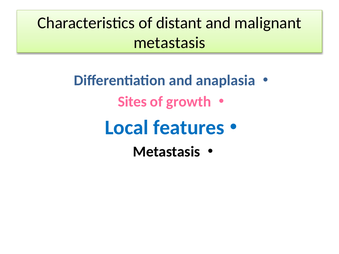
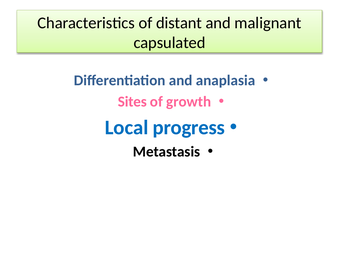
metastasis: metastasis -> capsulated (170, 43)
features: features -> progress (189, 128)
